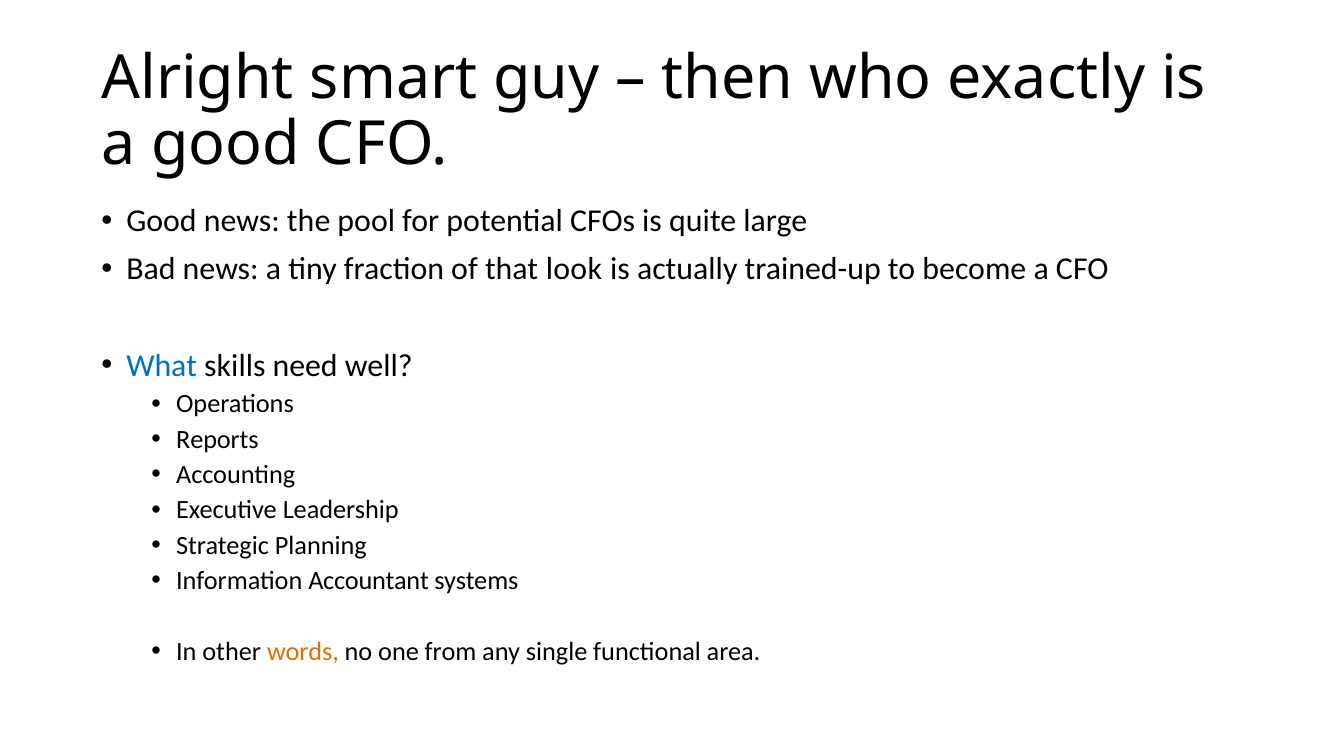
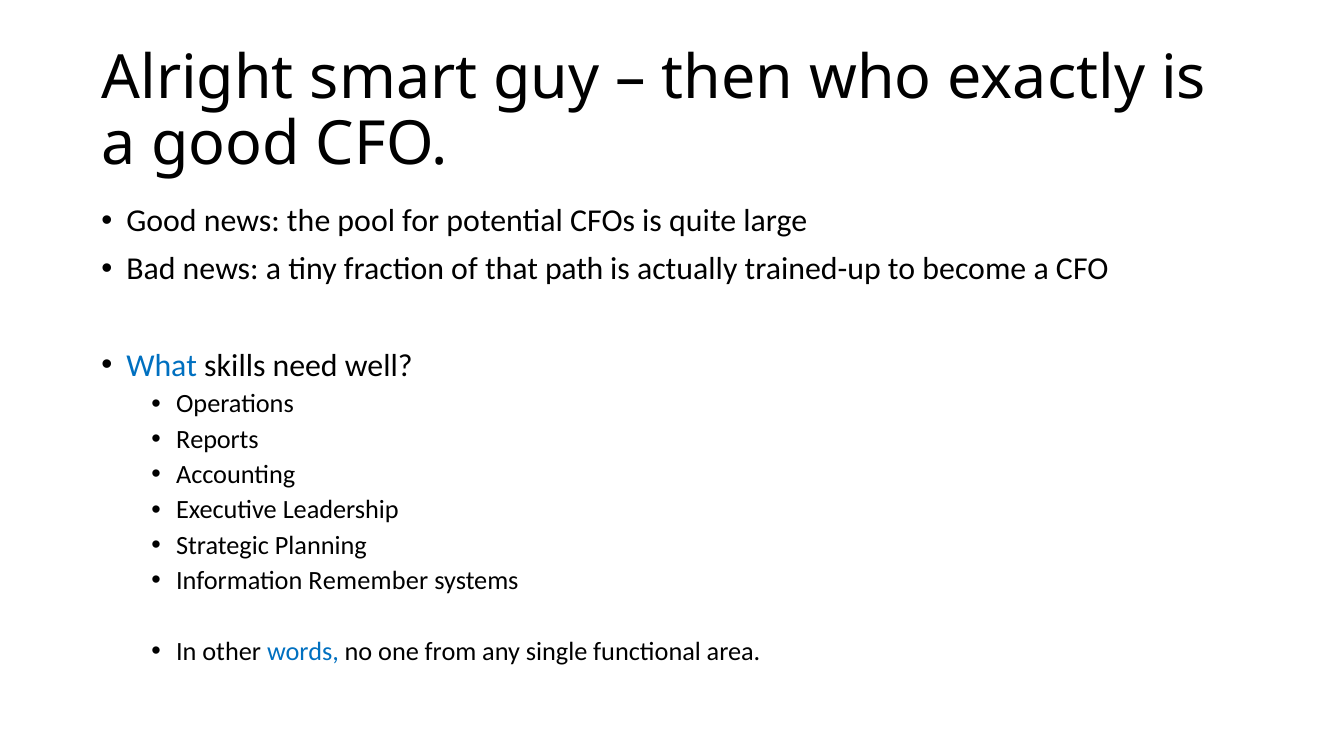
look: look -> path (574, 269)
Accountant: Accountant -> Remember (368, 581)
words colour: orange -> blue (303, 652)
